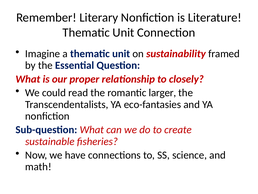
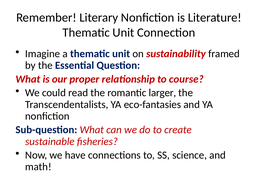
closely: closely -> course (186, 79)
